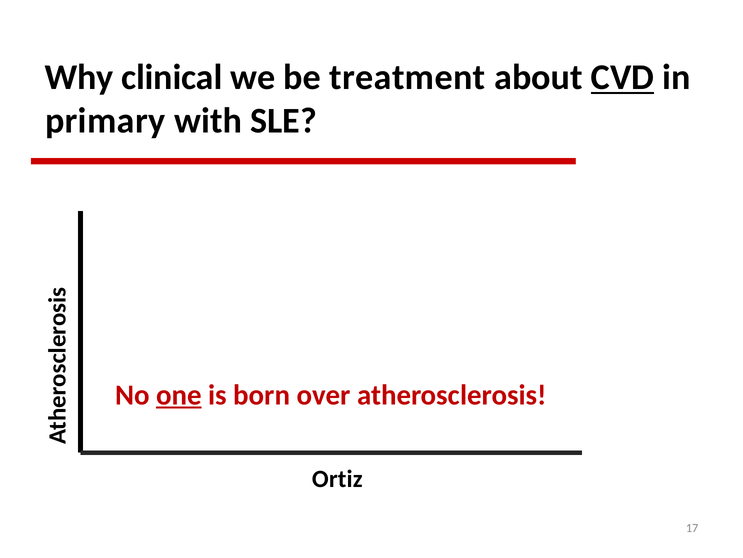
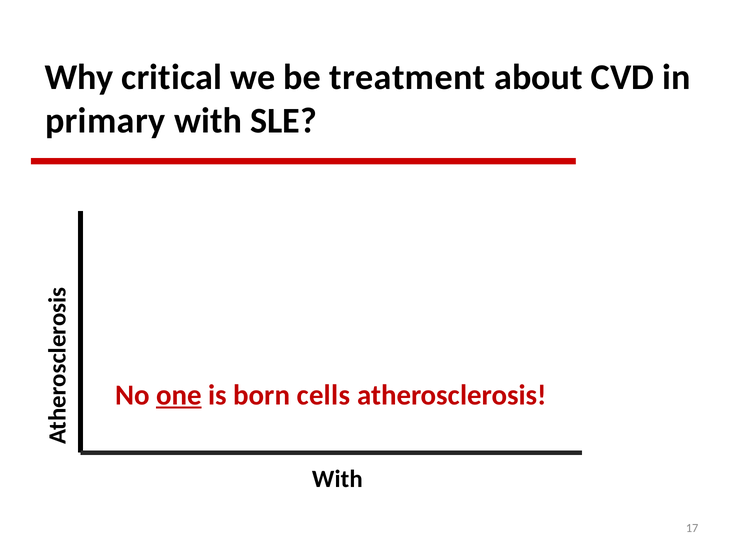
clinical: clinical -> critical (172, 77)
CVD underline: present -> none (623, 77)
over: over -> cells (323, 394)
Ortiz: Ortiz -> With (337, 478)
